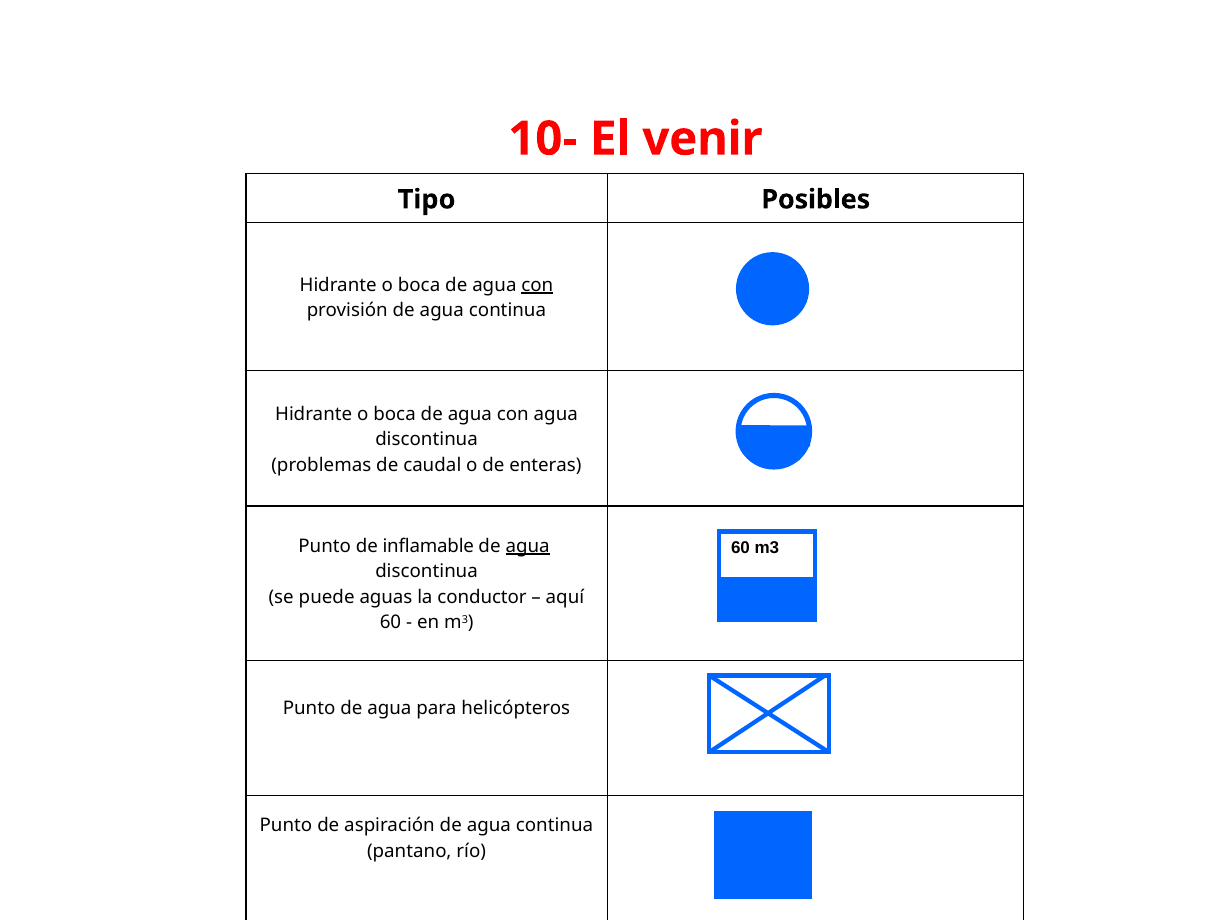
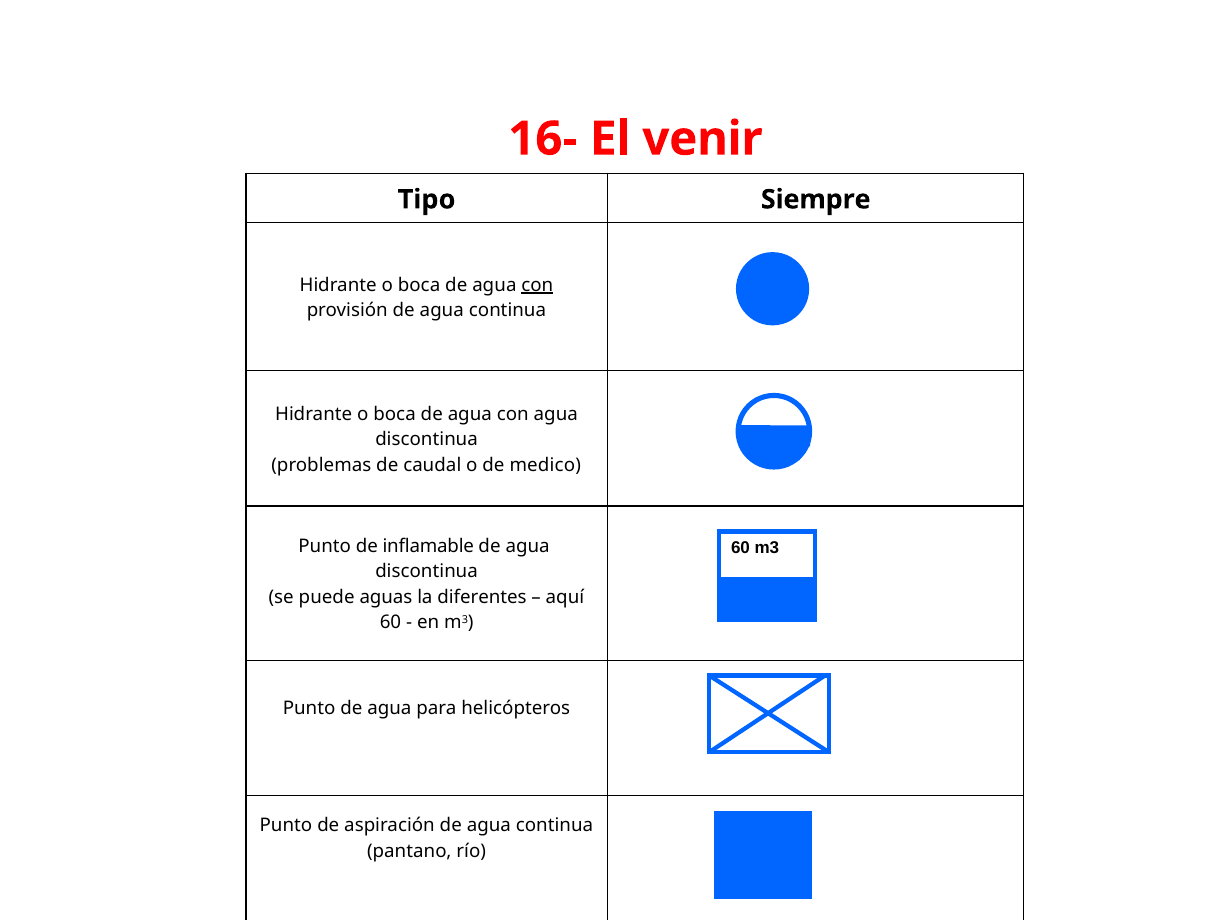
10-: 10- -> 16- (543, 139)
Posibles: Posibles -> Siempre (816, 199)
enteras: enteras -> medico (545, 465)
agua underline: present -> none (528, 546)
conductor: conductor -> diferentes (482, 597)
